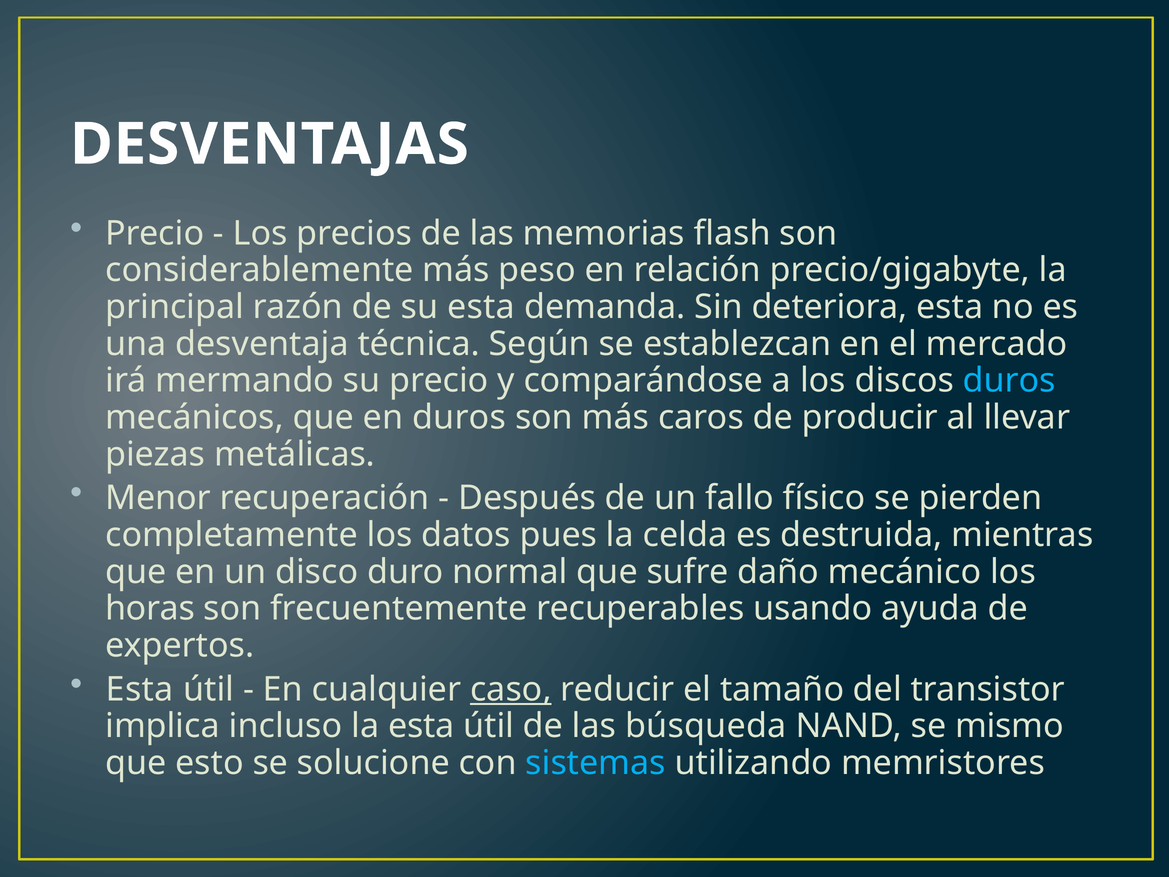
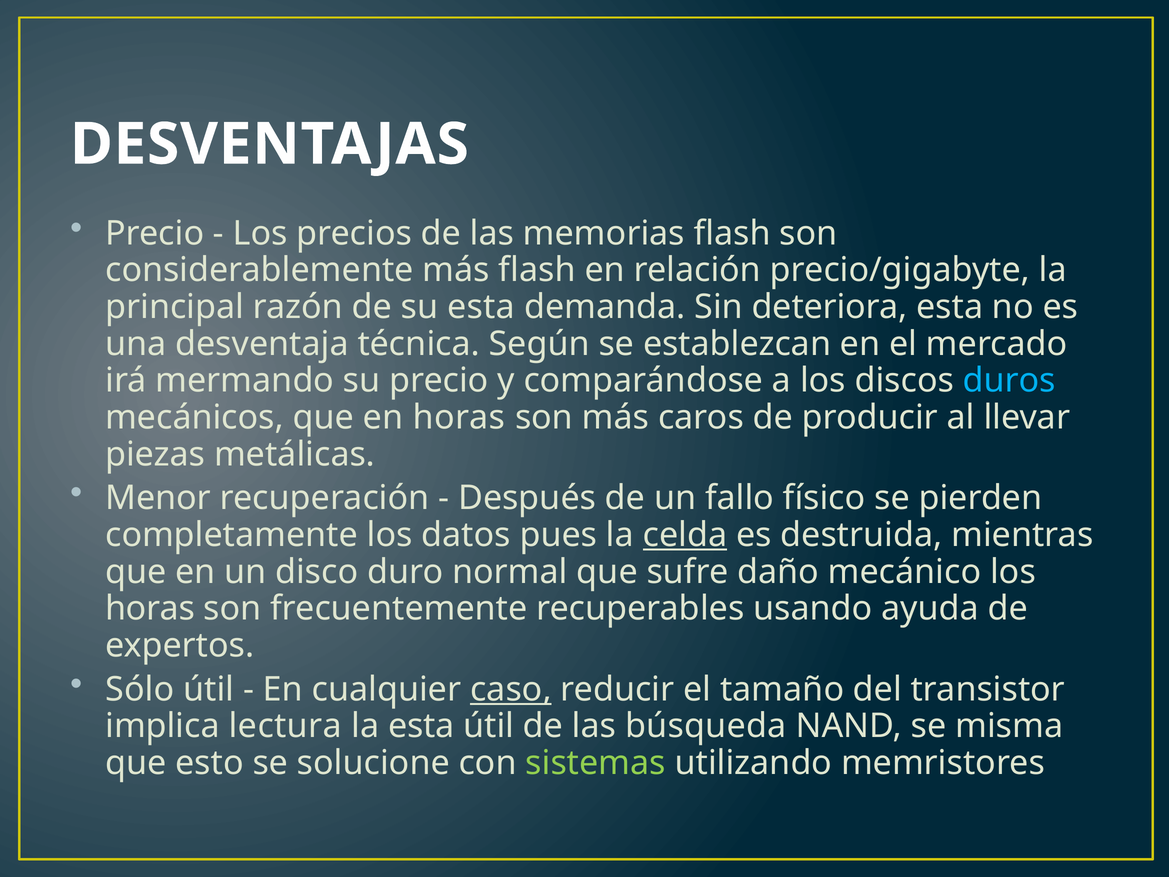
más peso: peso -> flash (537, 270)
en duros: duros -> horas (459, 417)
celda underline: none -> present (685, 535)
Esta: Esta -> Sólo (140, 689)
incluso: incluso -> lectura (285, 726)
mismo: mismo -> misma (1009, 726)
sistemas colour: light blue -> light green (596, 763)
